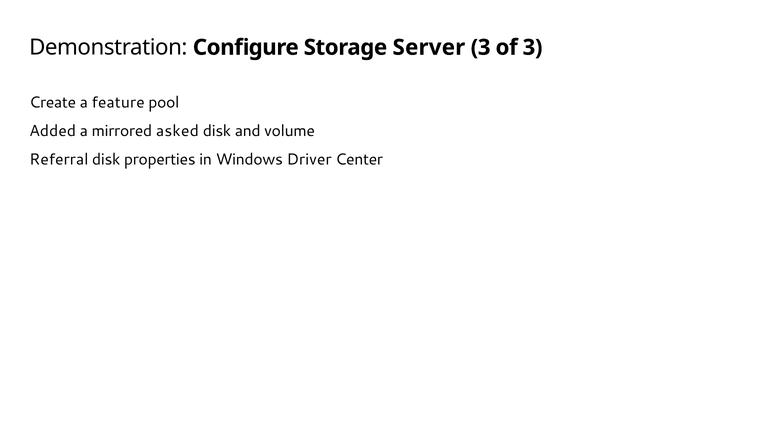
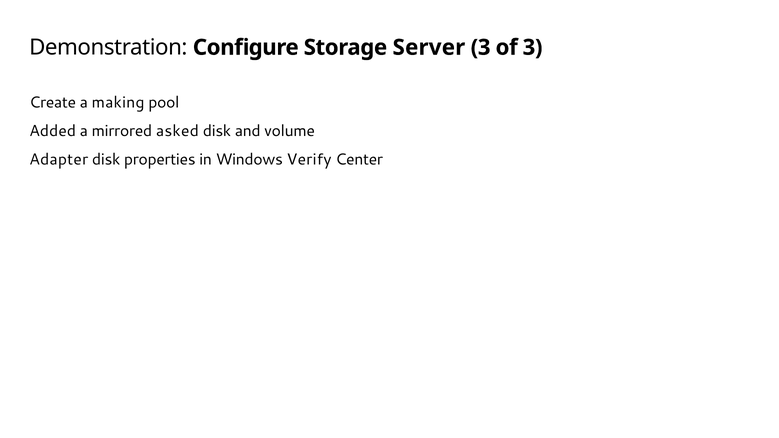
feature: feature -> making (118, 102)
Referral: Referral -> Adapter (59, 160)
Driver: Driver -> Verify (309, 160)
